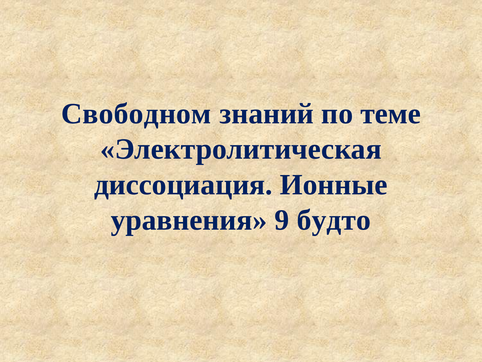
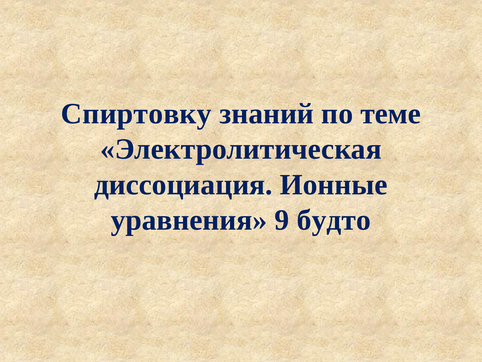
Свободном: Свободном -> Спиртовку (136, 114)
